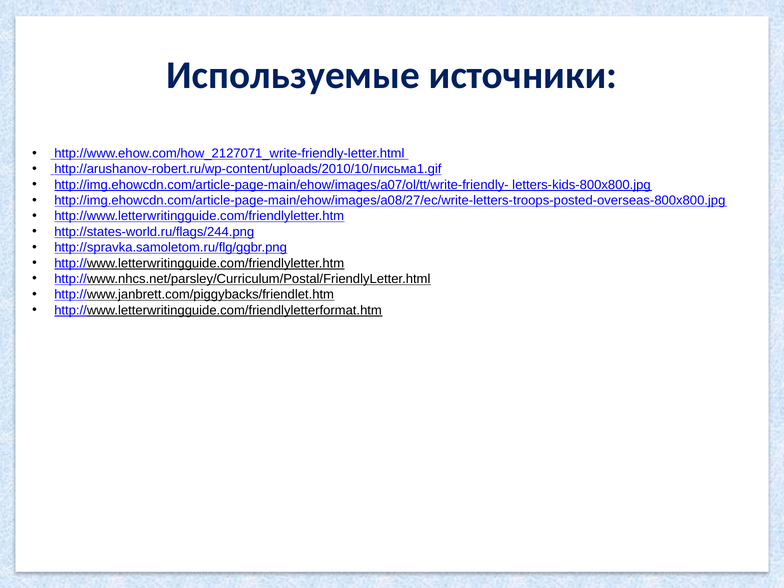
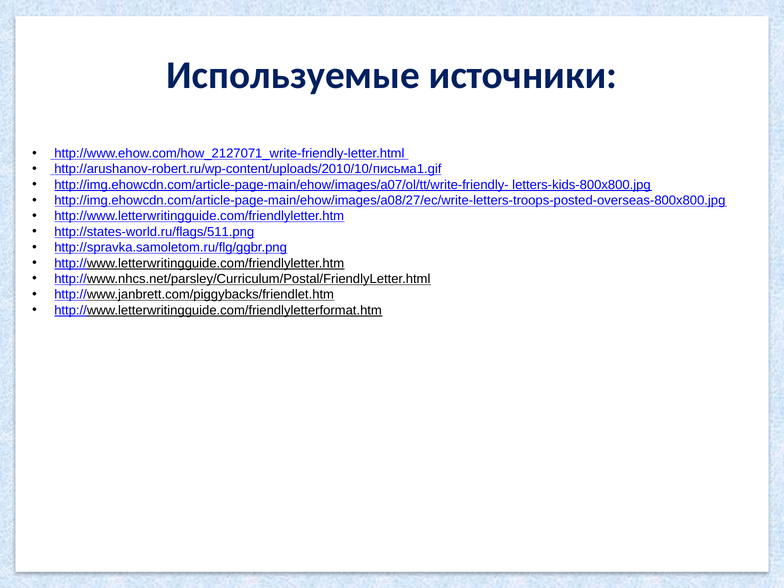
http://states-world.ru/flags/244.png: http://states-world.ru/flags/244.png -> http://states-world.ru/flags/511.png (154, 232)
